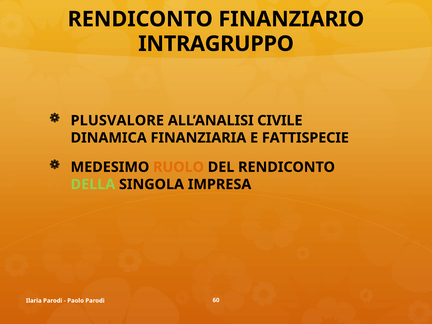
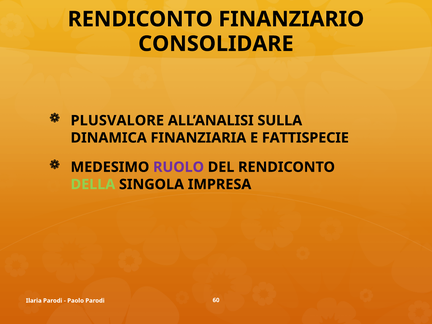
INTRAGRUPPO: INTRAGRUPPO -> CONSOLIDARE (216, 44)
CIVILE: CIVILE -> SULLA (280, 121)
RUOLO colour: orange -> purple (179, 167)
